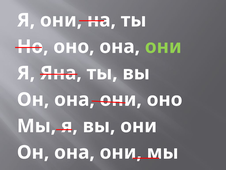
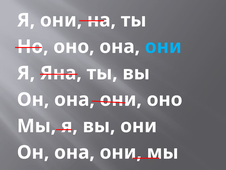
они colour: light green -> light blue (163, 47)
